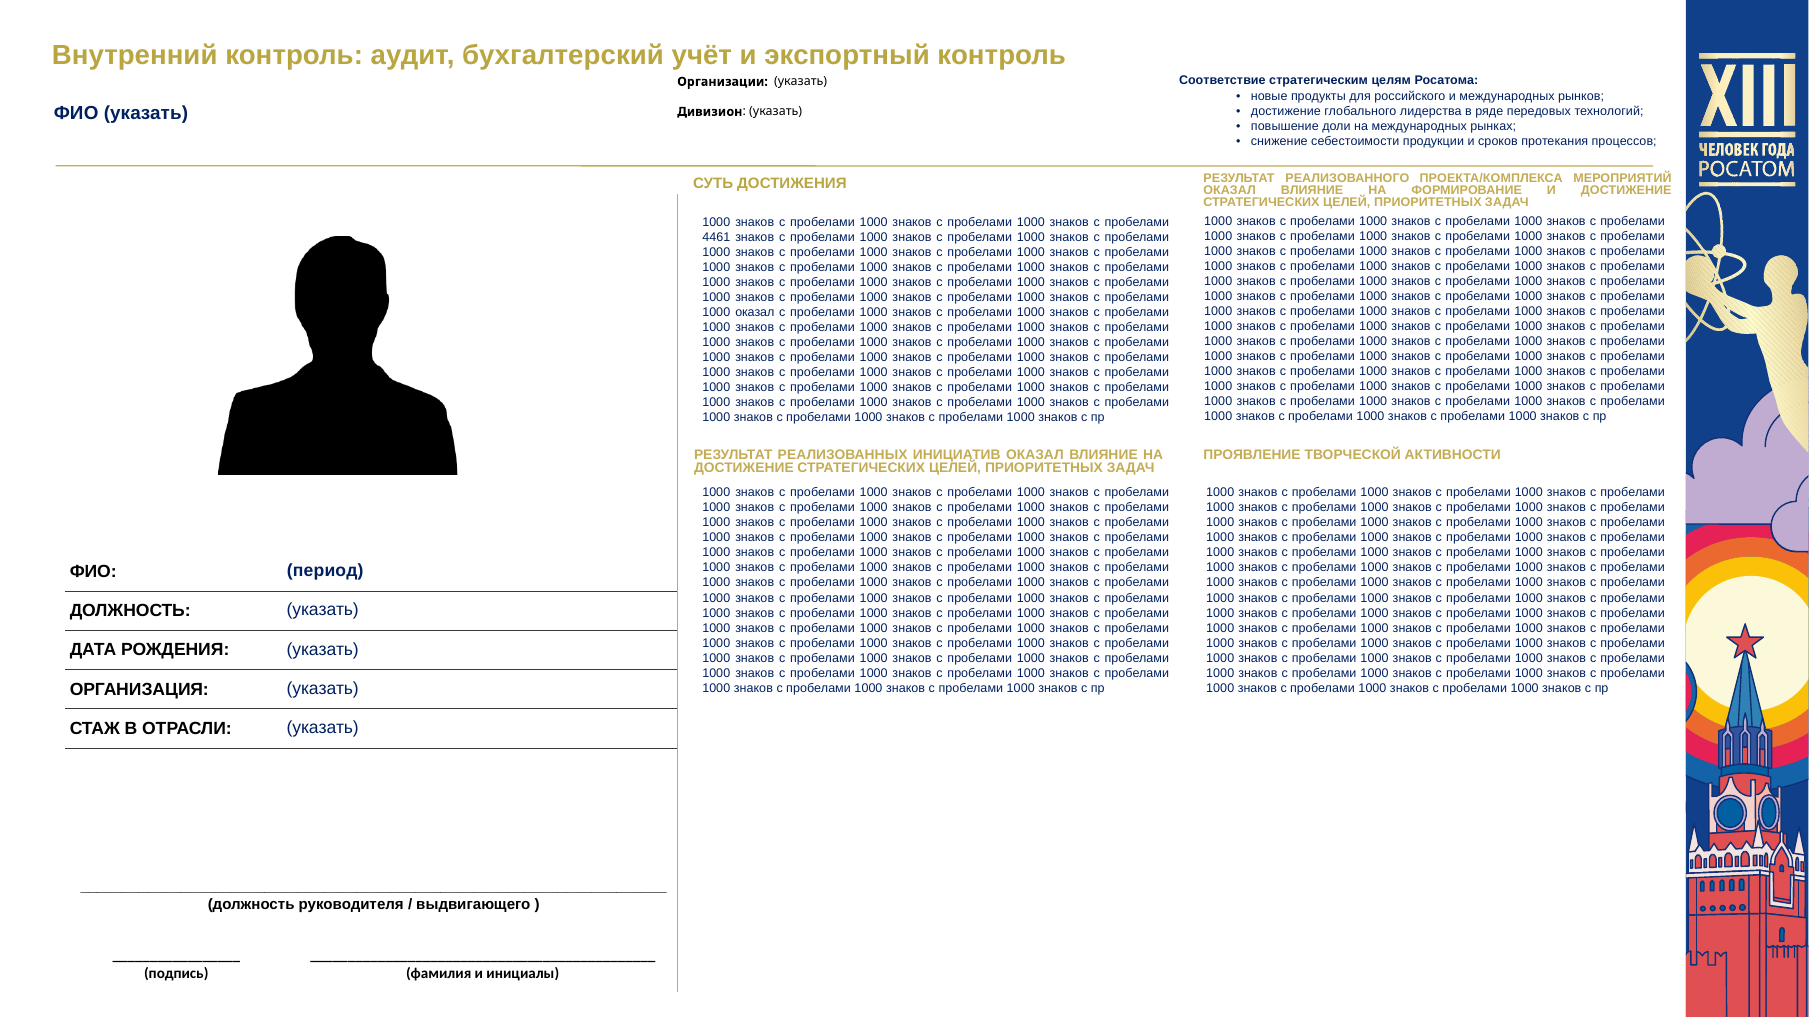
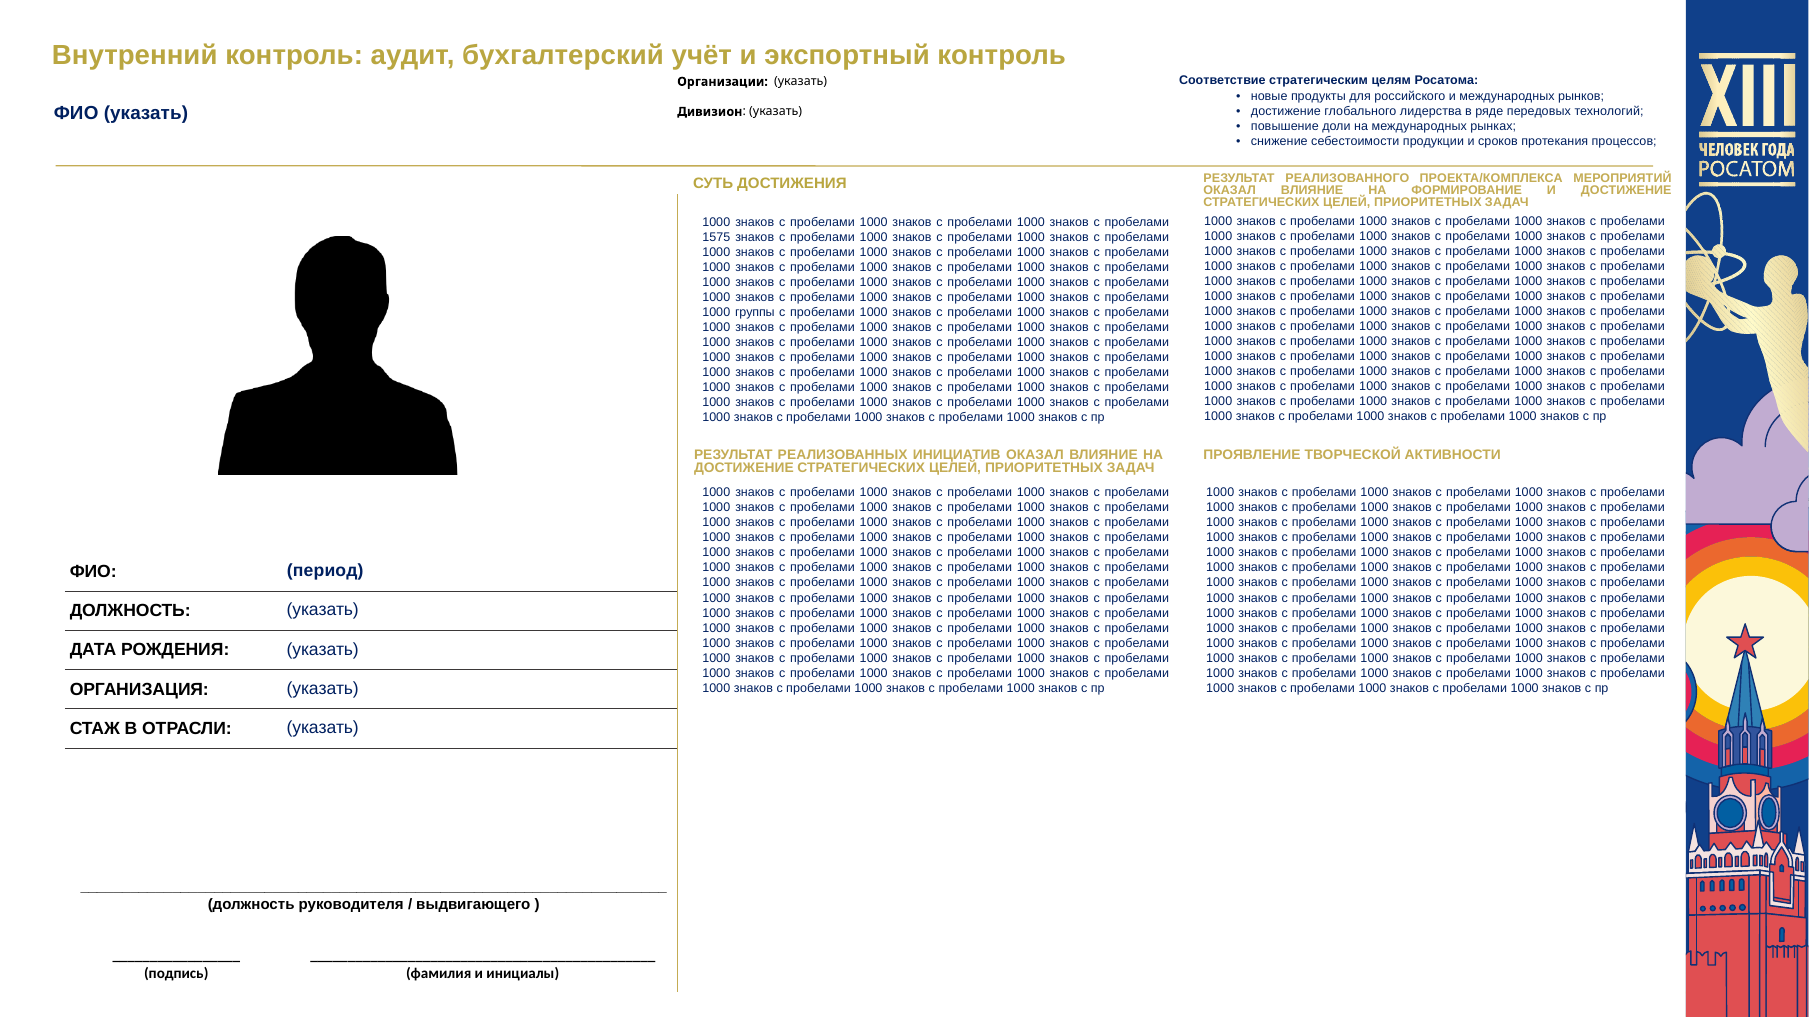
4461: 4461 -> 1575 (716, 237)
1000 оказал: оказал -> группы (755, 312)
